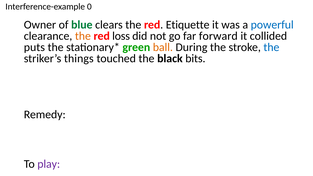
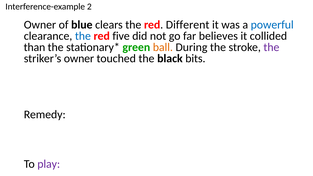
0: 0 -> 2 (89, 7)
blue colour: green -> black (82, 25)
Etiquette: Etiquette -> Different (188, 25)
the colour: orange -> blue (83, 36)
loss: loss -> five (121, 36)
forward: forward -> believes (218, 36)
puts: puts -> than (34, 47)
the colour: blue -> purple (271, 47)
striker’s things: things -> owner (79, 59)
